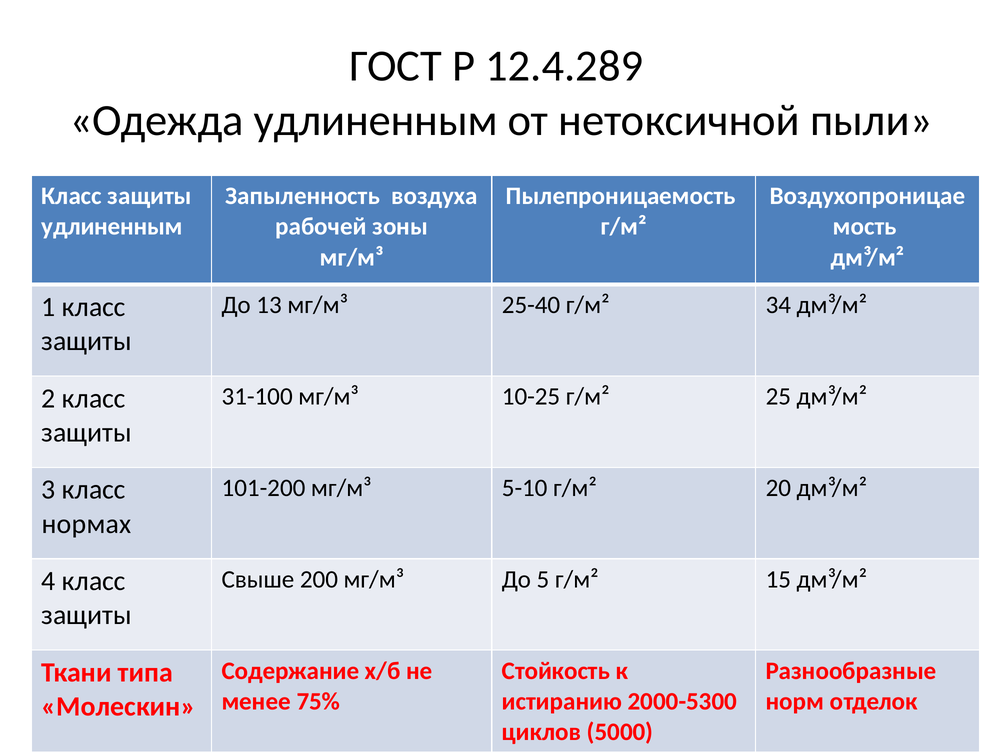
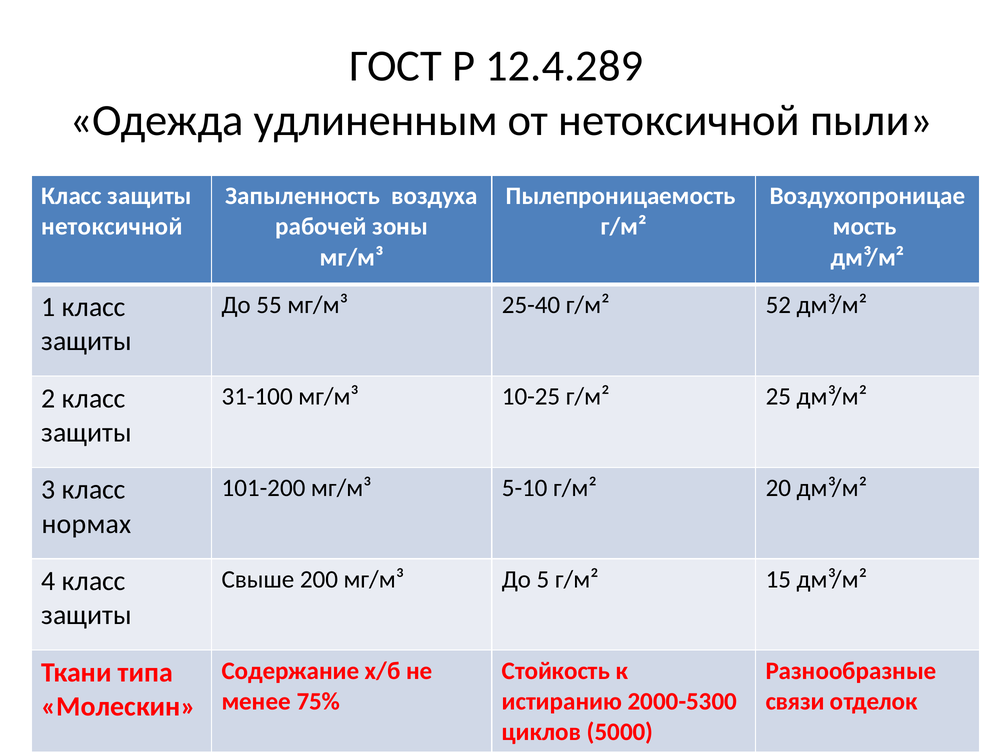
удлиненным: удлиненным -> нетоксичной (112, 227)
13: 13 -> 55 (269, 305)
34: 34 -> 52 (778, 305)
норм: норм -> связи (795, 702)
